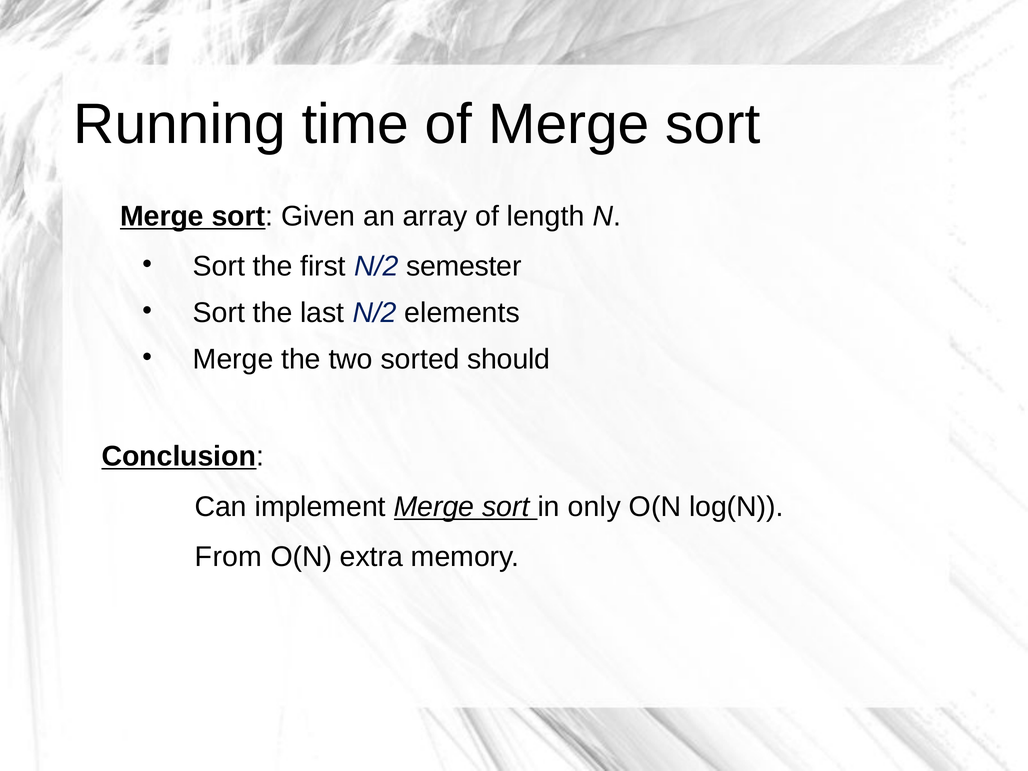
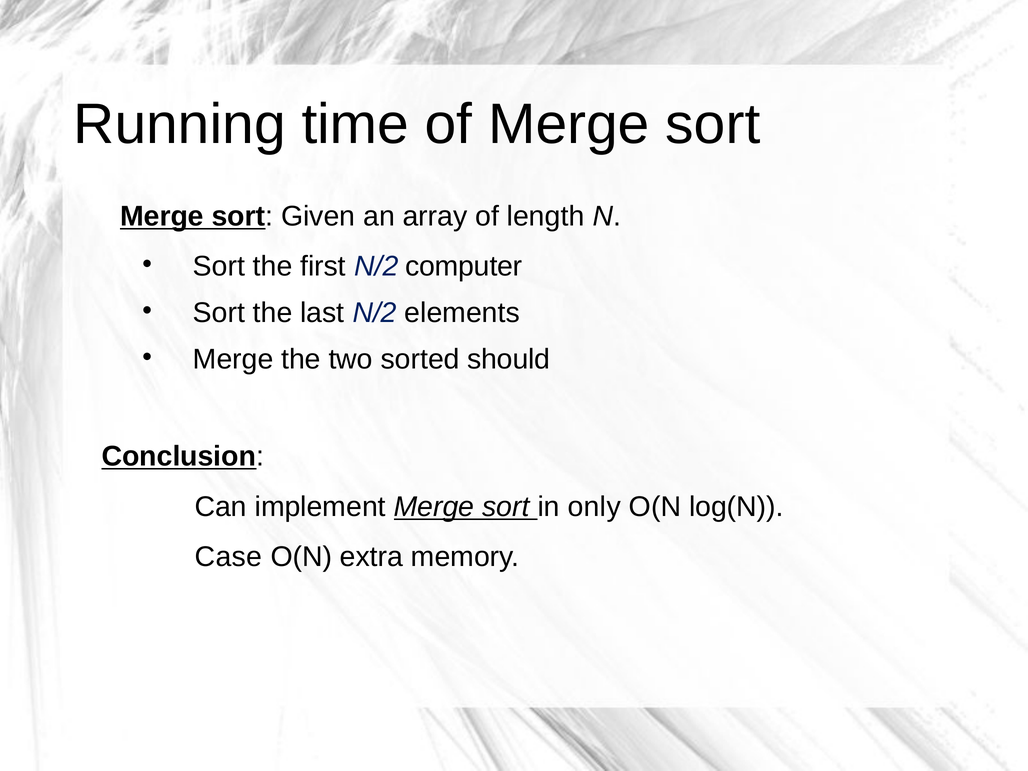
semester: semester -> computer (464, 267)
From: From -> Case (229, 557)
